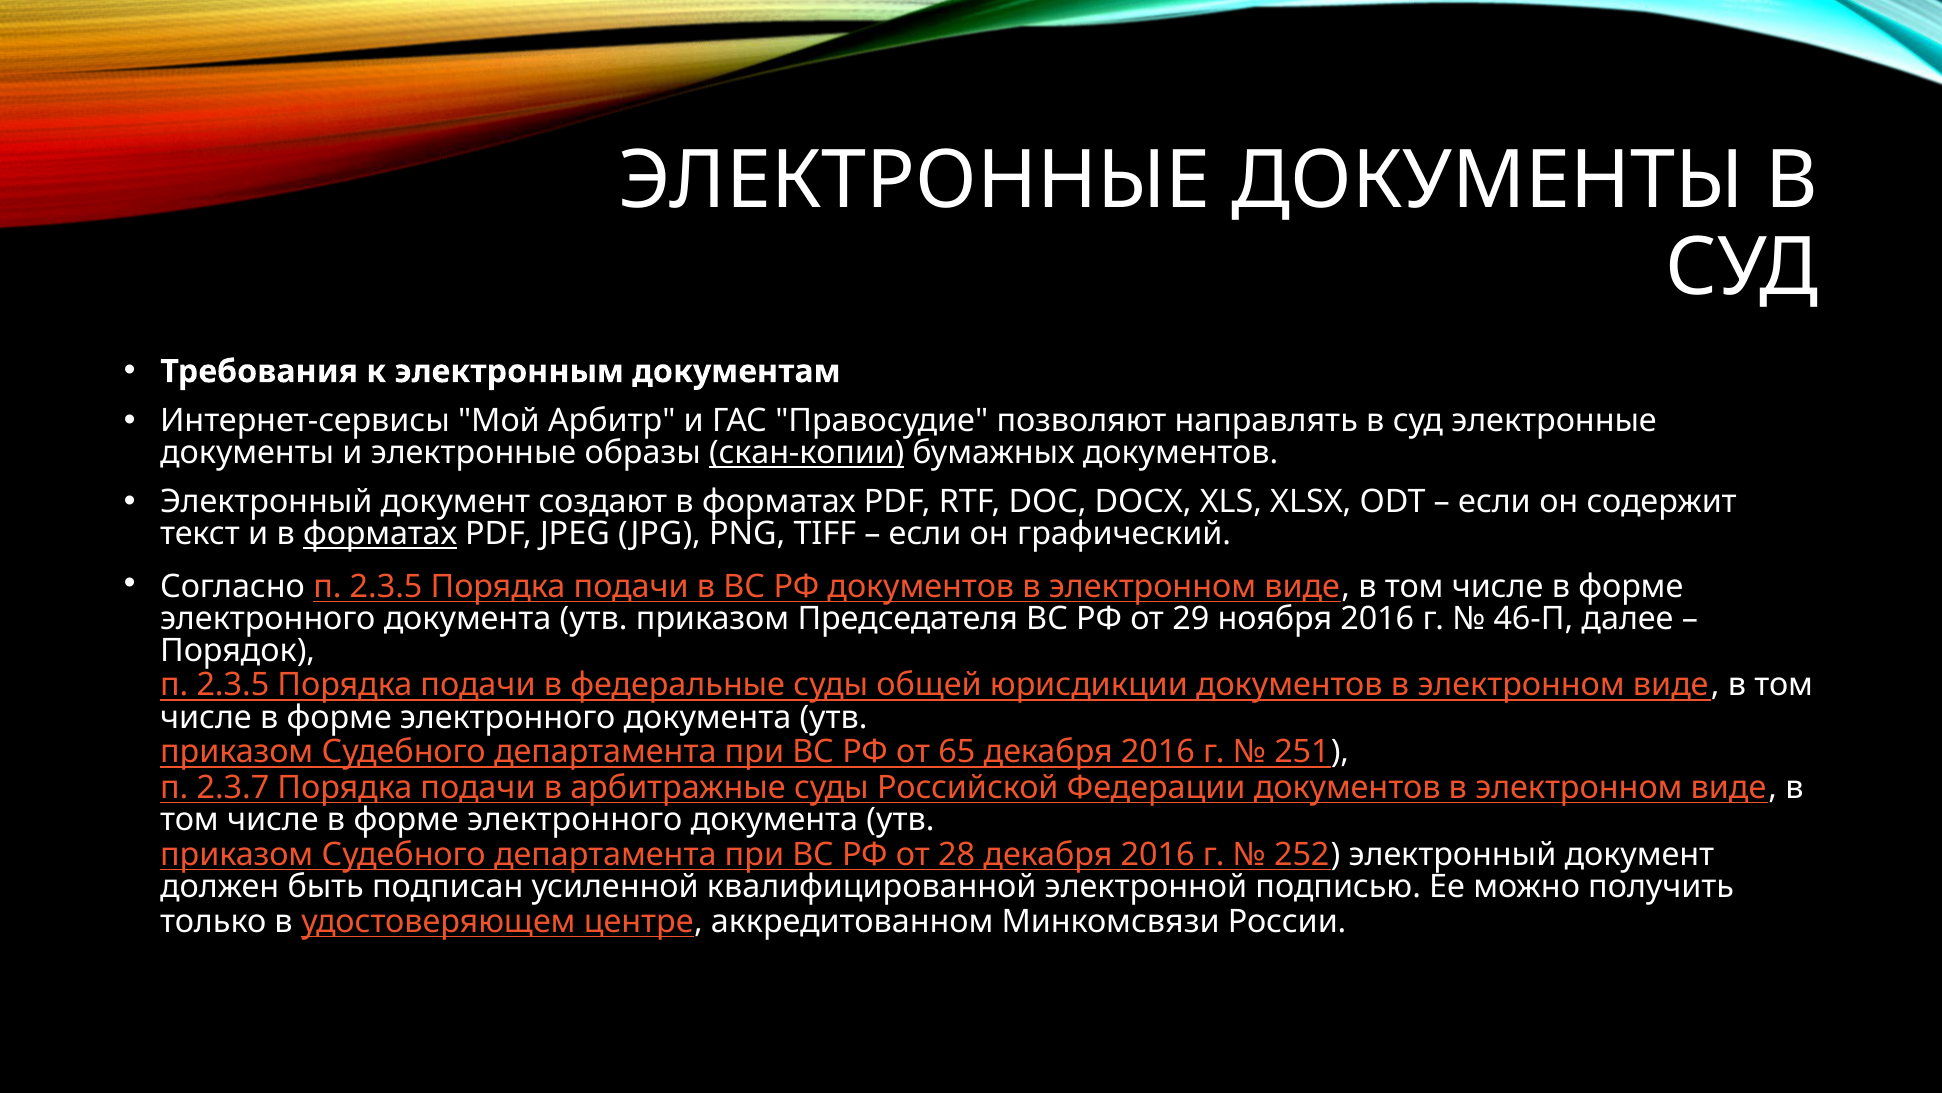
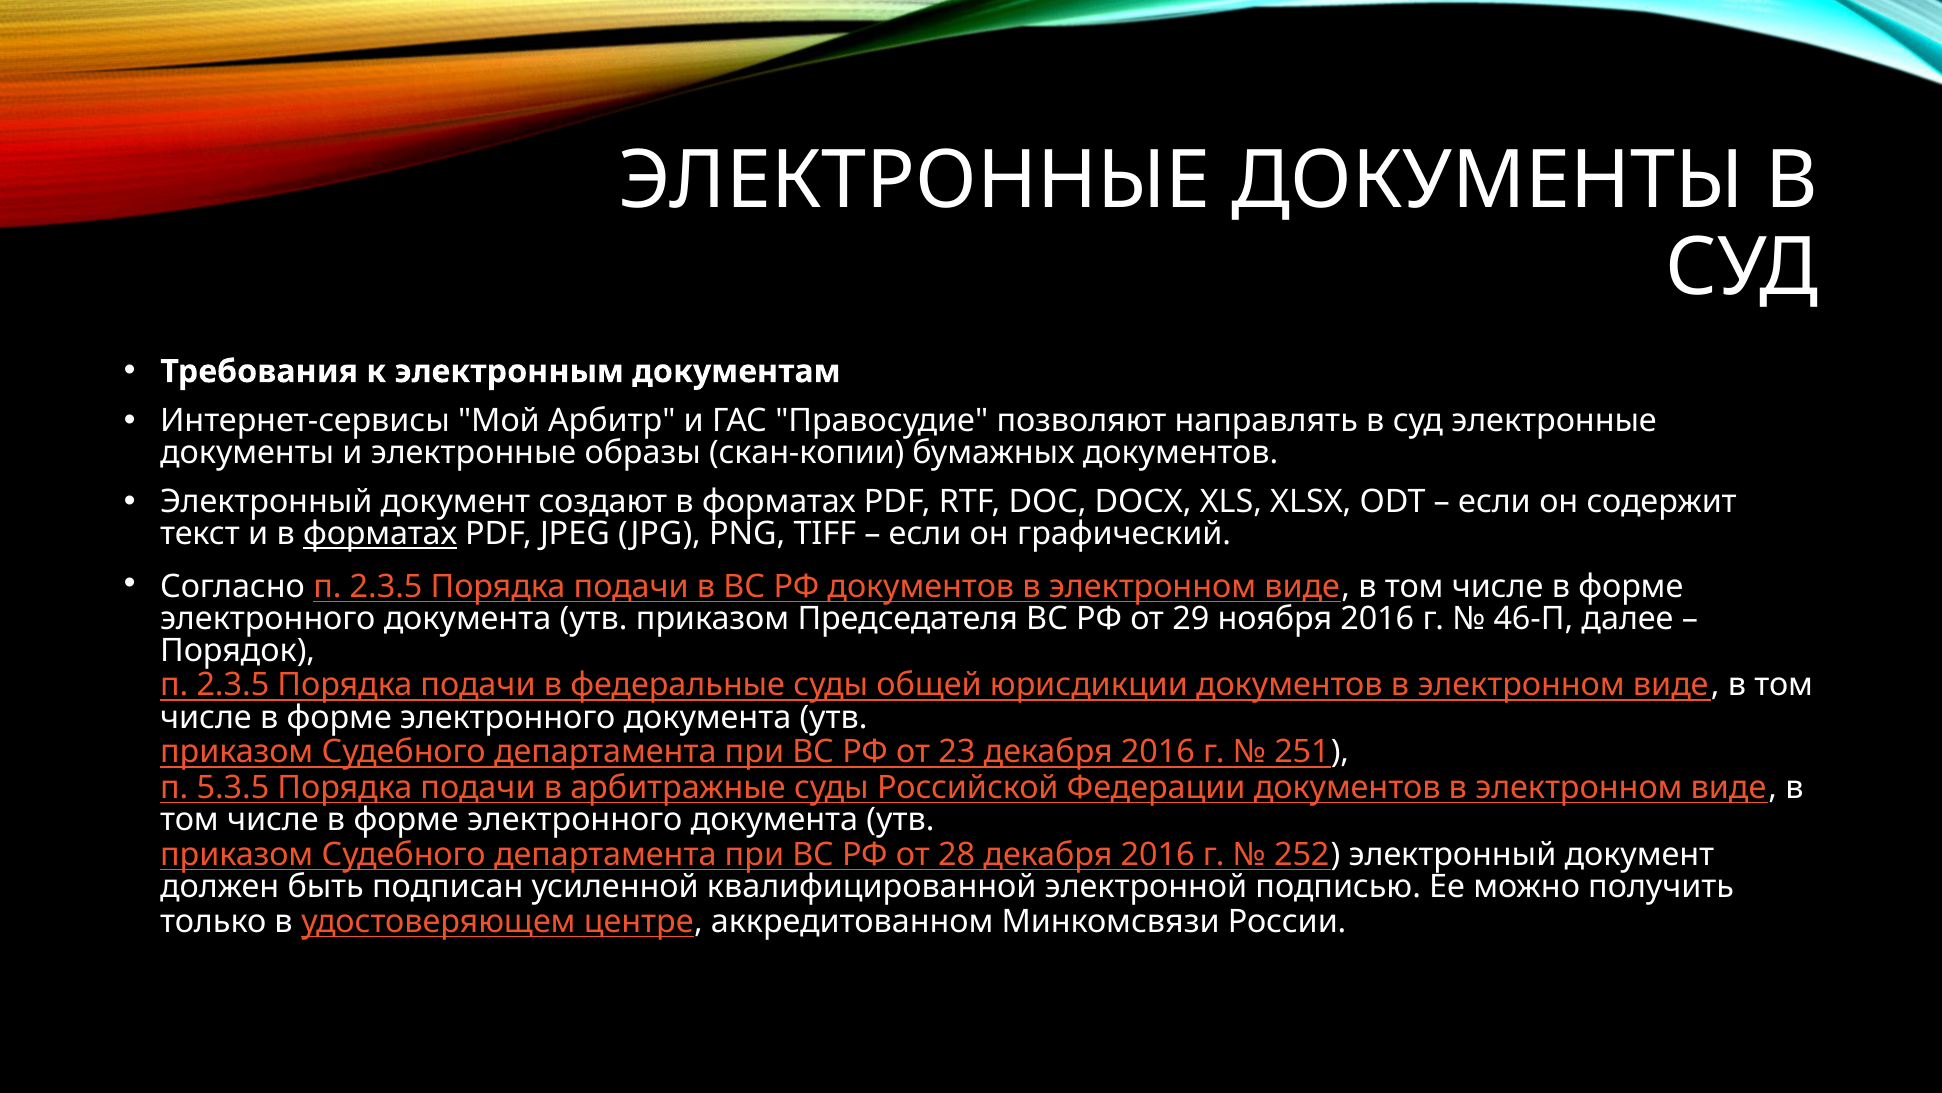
скан-копии underline: present -> none (807, 452)
65: 65 -> 23 (957, 752)
2.3.7: 2.3.7 -> 5.3.5 (233, 787)
